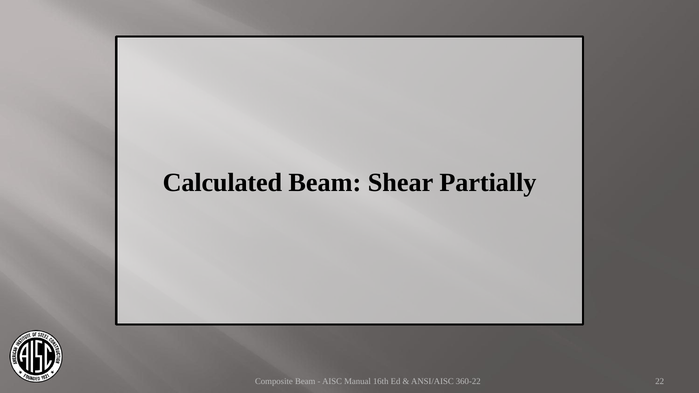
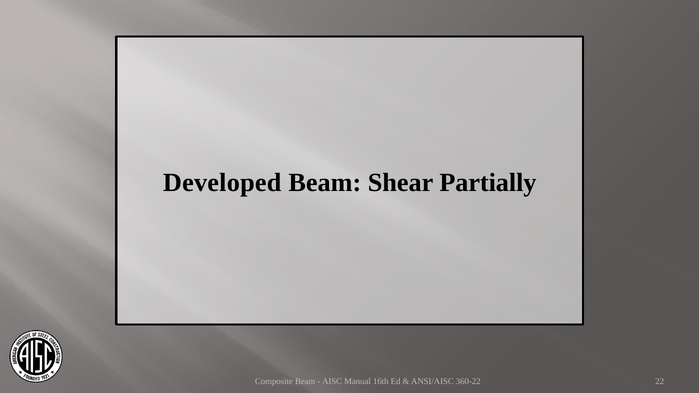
Calculated: Calculated -> Developed (222, 182)
